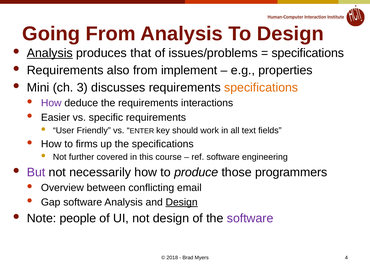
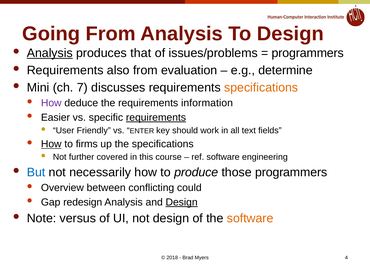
specifications: specifications -> programmers (308, 53)
implement: implement -> evaluation (189, 71)
properties: properties -> determine (286, 71)
3: 3 -> 7 (82, 88)
interactions: interactions -> information (207, 103)
requirements underline: none -> present (156, 118)
How underline: none -> present (51, 144)
But colour: purple -> blue (36, 173)
email: email -> could (189, 188)
Gap software: software -> redesign (83, 203)
people: people -> versus (78, 219)
software colour: purple -> orange (250, 219)
